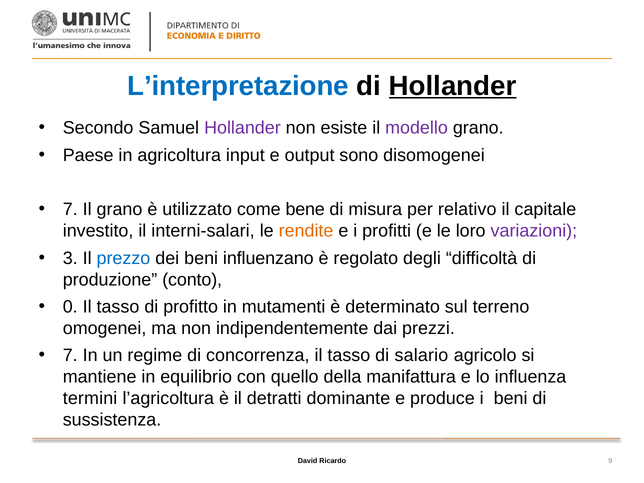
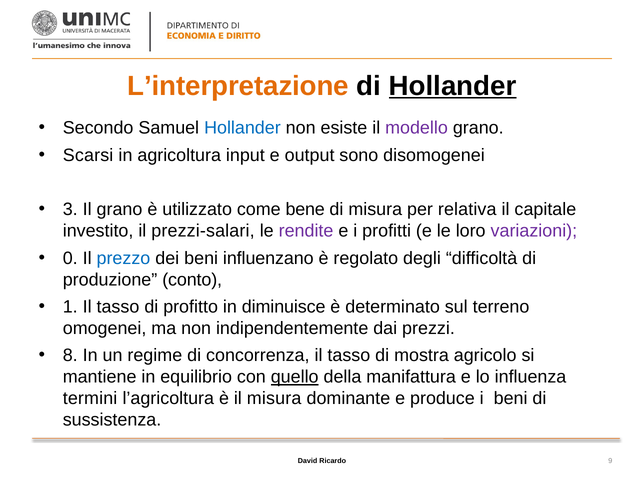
L’interpretazione colour: blue -> orange (238, 86)
Hollander colour: purple -> blue (242, 128)
Paese: Paese -> Scarsi (88, 155)
7: 7 -> 3 (70, 210)
relativo: relativo -> relativa (467, 210)
interni-salari: interni-salari -> prezzi-salari (203, 231)
rendite colour: orange -> purple (306, 231)
3: 3 -> 0 (70, 258)
0: 0 -> 1 (70, 307)
mutamenti: mutamenti -> diminuisce (284, 307)
7: 7 -> 8 (70, 356)
salario: salario -> mostra (422, 356)
quello underline: none -> present (295, 377)
il detratti: detratti -> misura (274, 399)
